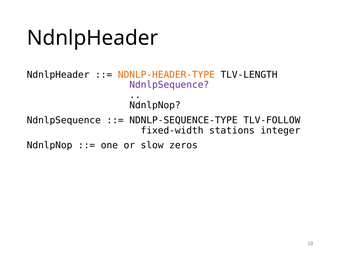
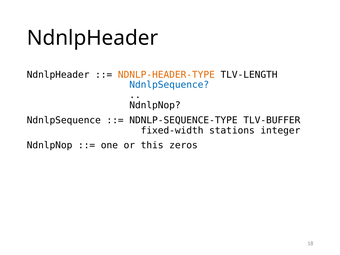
NdnlpSequence colour: purple -> blue (169, 85)
TLV-FOLLOW: TLV-FOLLOW -> TLV-BUFFER (272, 120)
slow: slow -> this (152, 145)
